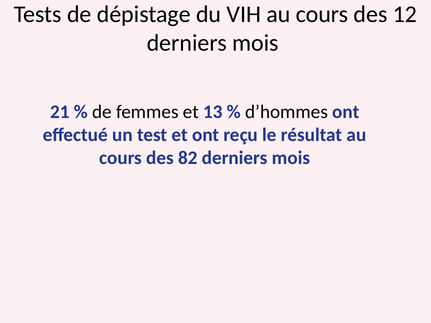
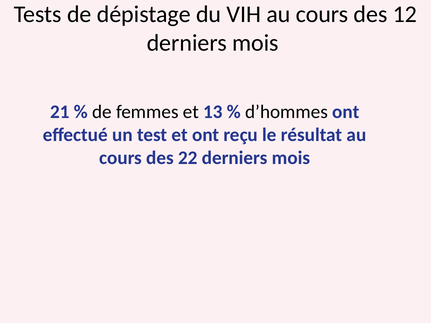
82: 82 -> 22 (188, 158)
